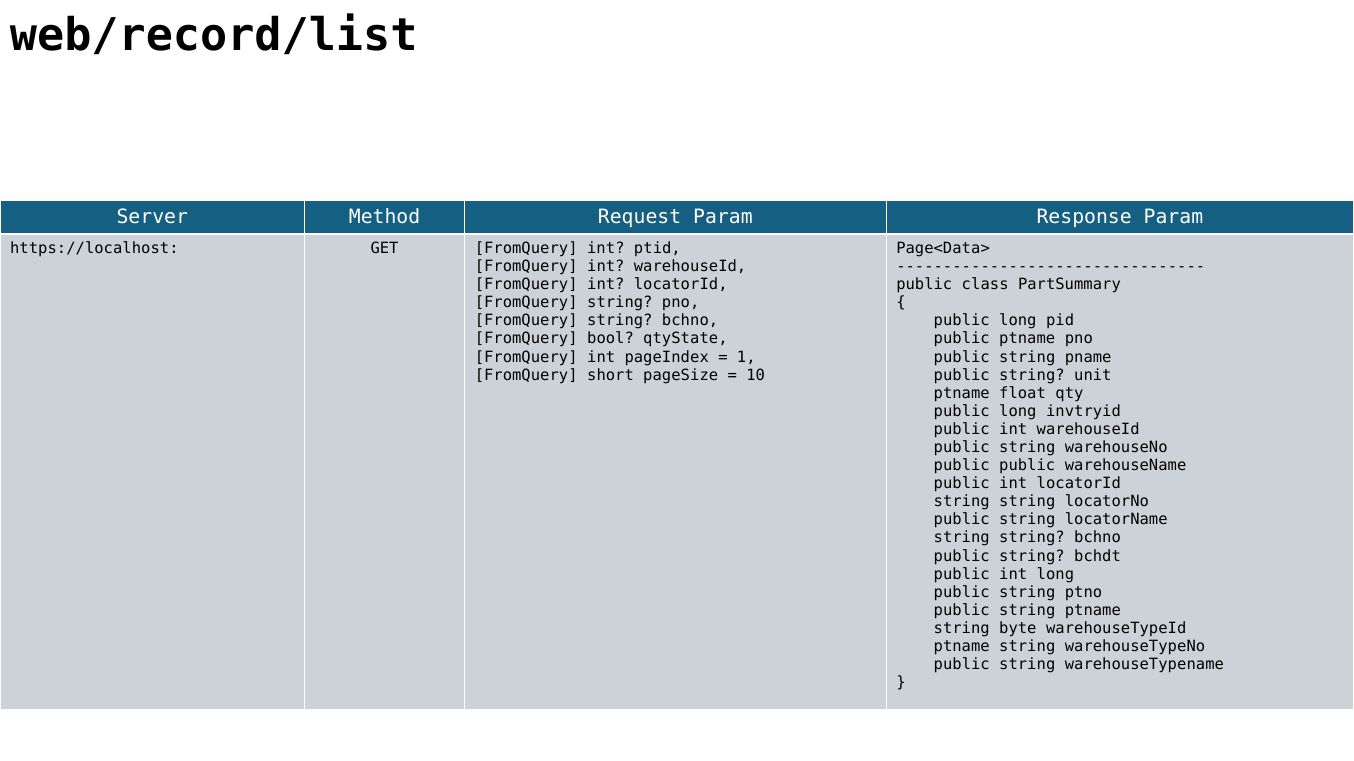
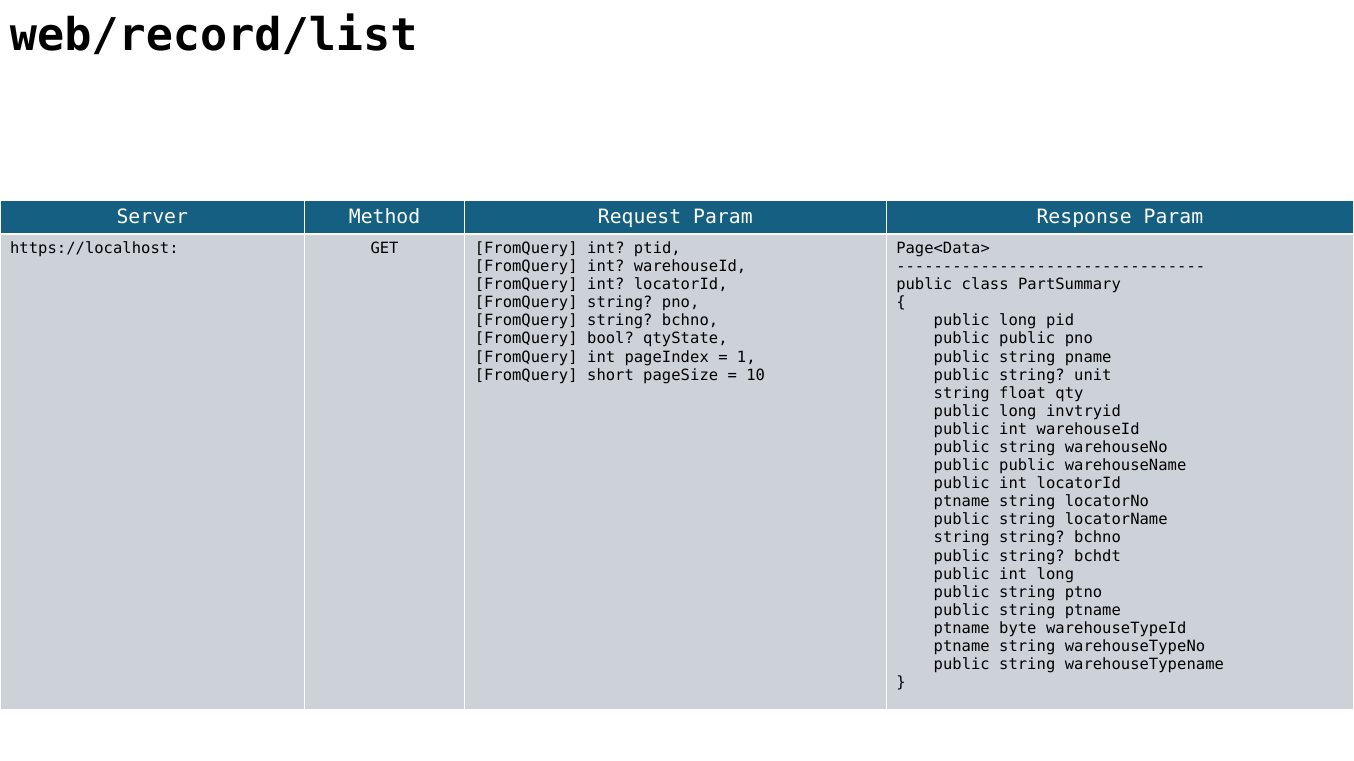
ptname: ptname -> public (1027, 339)
ptname: ptname -> string (962, 393)
string: string -> ptname (962, 502)
string: string -> ptname (962, 629)
